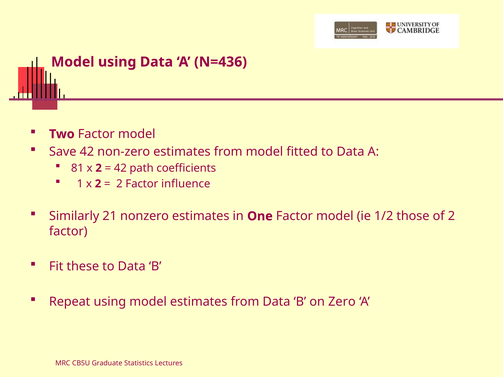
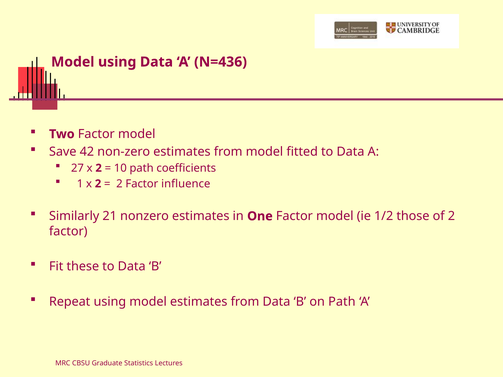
81: 81 -> 27 (77, 168)
42: 42 -> 10 (120, 168)
on Zero: Zero -> Path (342, 302)
